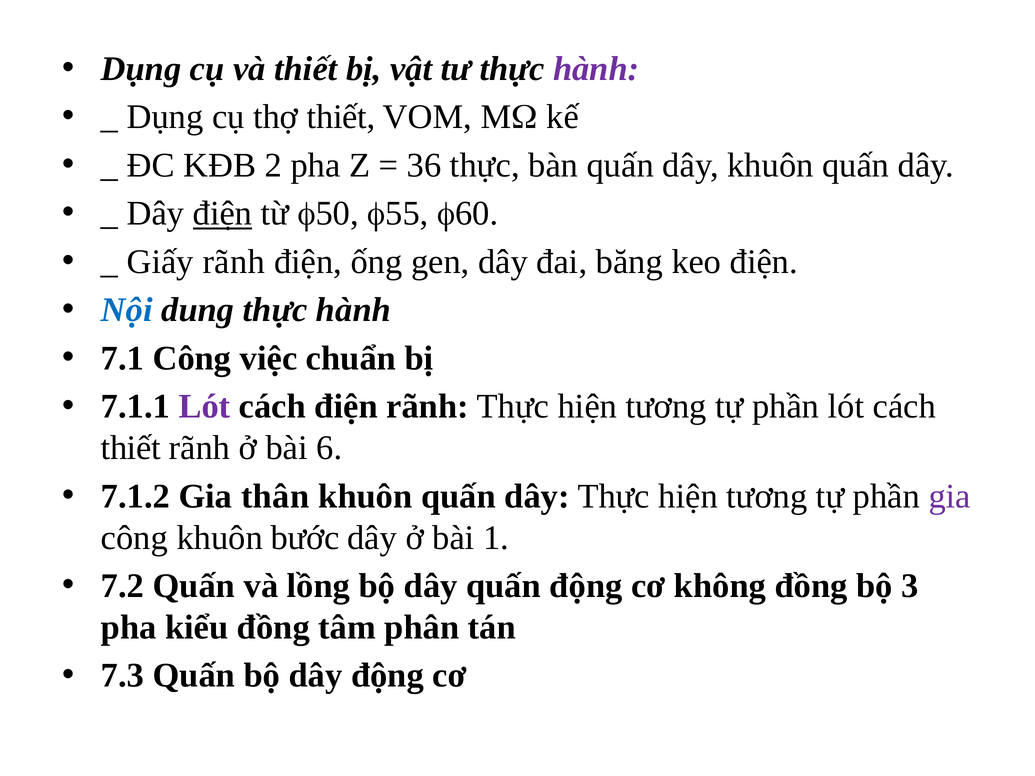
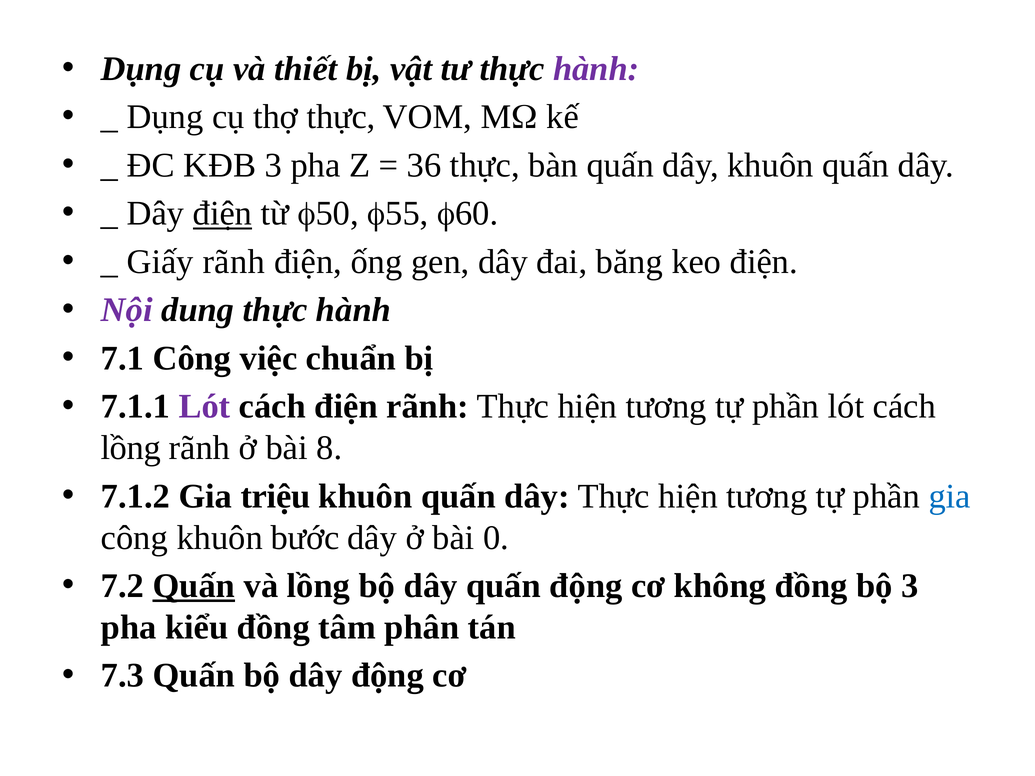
thợ thiết: thiết -> thực (341, 117)
KĐB 2: 2 -> 3 (273, 165)
Nội colour: blue -> purple (127, 310)
thiết: thiết -> lồng (131, 448)
6: 6 -> 8 (329, 448)
thân: thân -> triệu (275, 496)
gia colour: purple -> blue (950, 496)
1: 1 -> 0 (496, 538)
Quấn underline: none -> present (194, 586)
